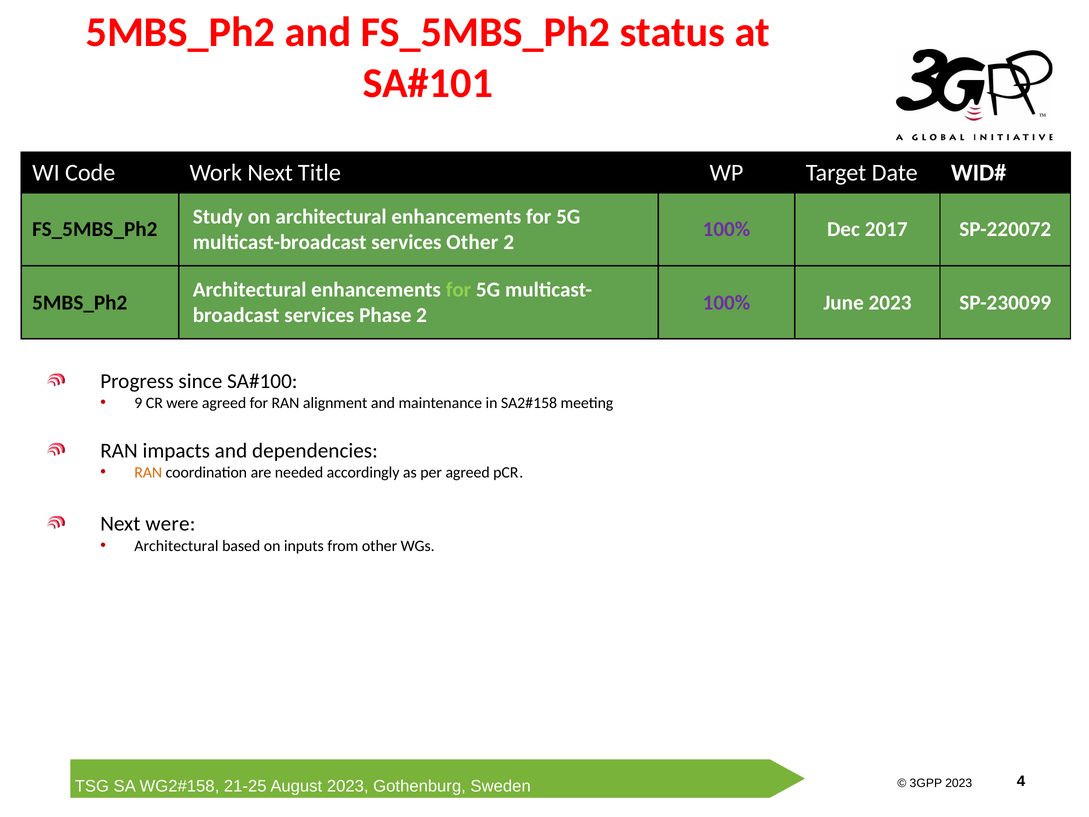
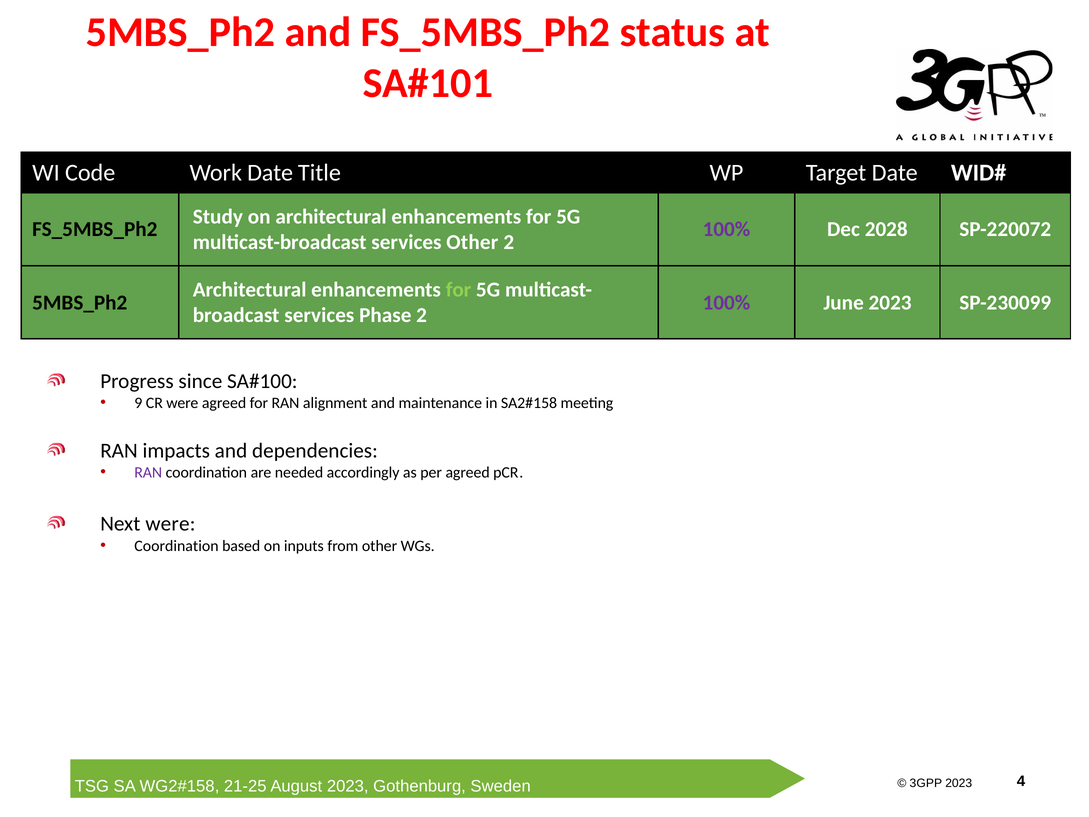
Work Next: Next -> Date (270, 173)
2017: 2017 -> 2028 (886, 229)
RAN colour: orange -> purple (148, 472)
Architectural: Architectural -> Coordination (176, 546)
